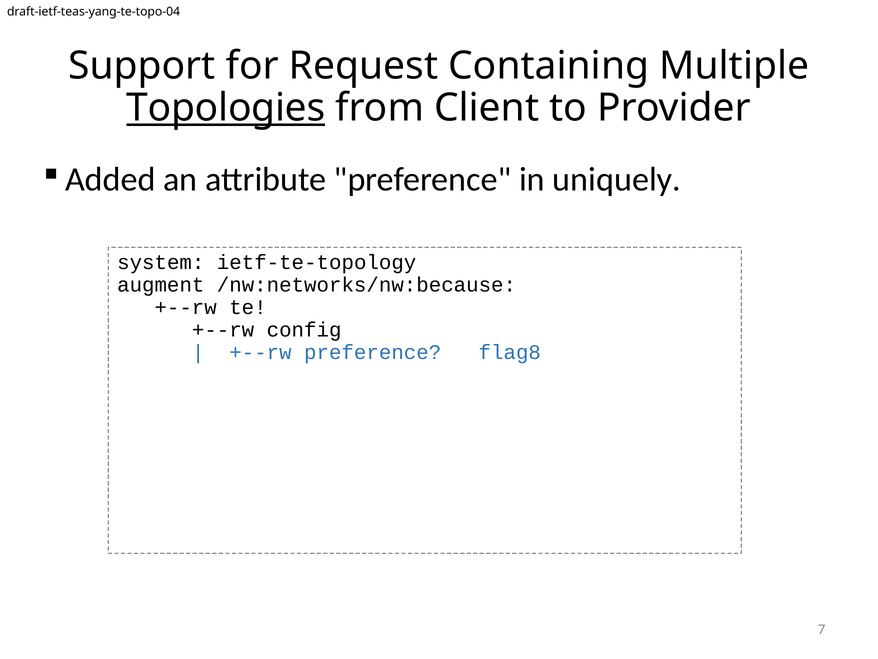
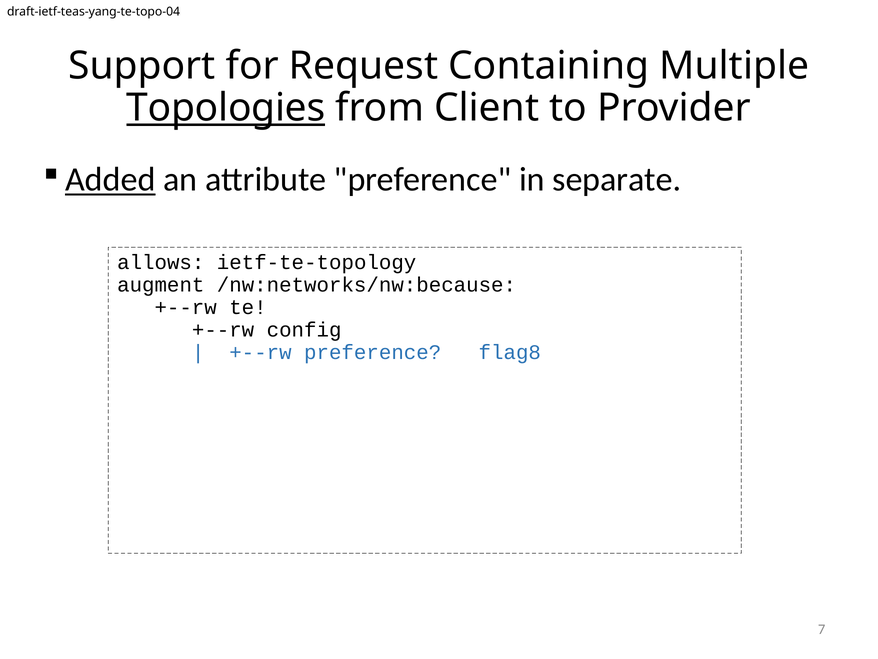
Added underline: none -> present (110, 180)
uniquely: uniquely -> separate (617, 180)
system: system -> allows (161, 262)
